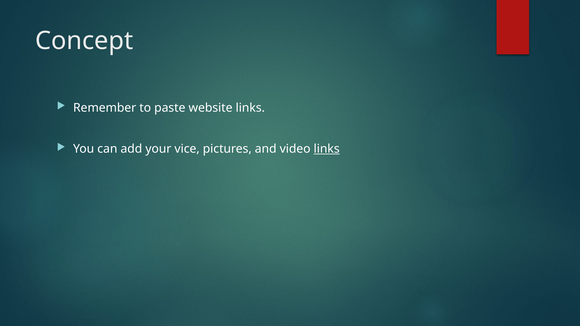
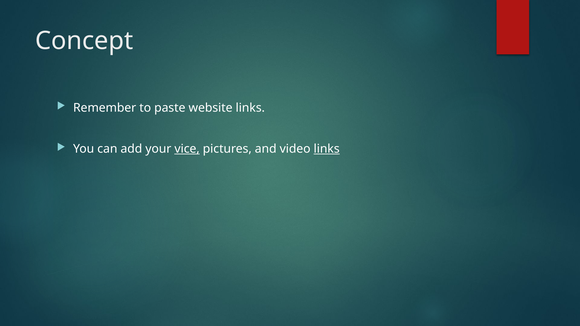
vice underline: none -> present (187, 149)
